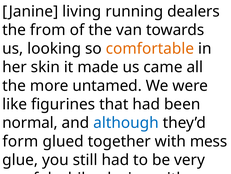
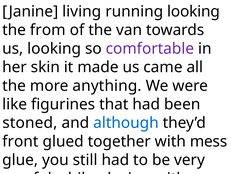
running dealers: dealers -> looking (194, 11)
comfortable colour: orange -> purple (150, 48)
untamed: untamed -> anything (107, 85)
normal: normal -> stoned (30, 122)
form: form -> front (20, 141)
